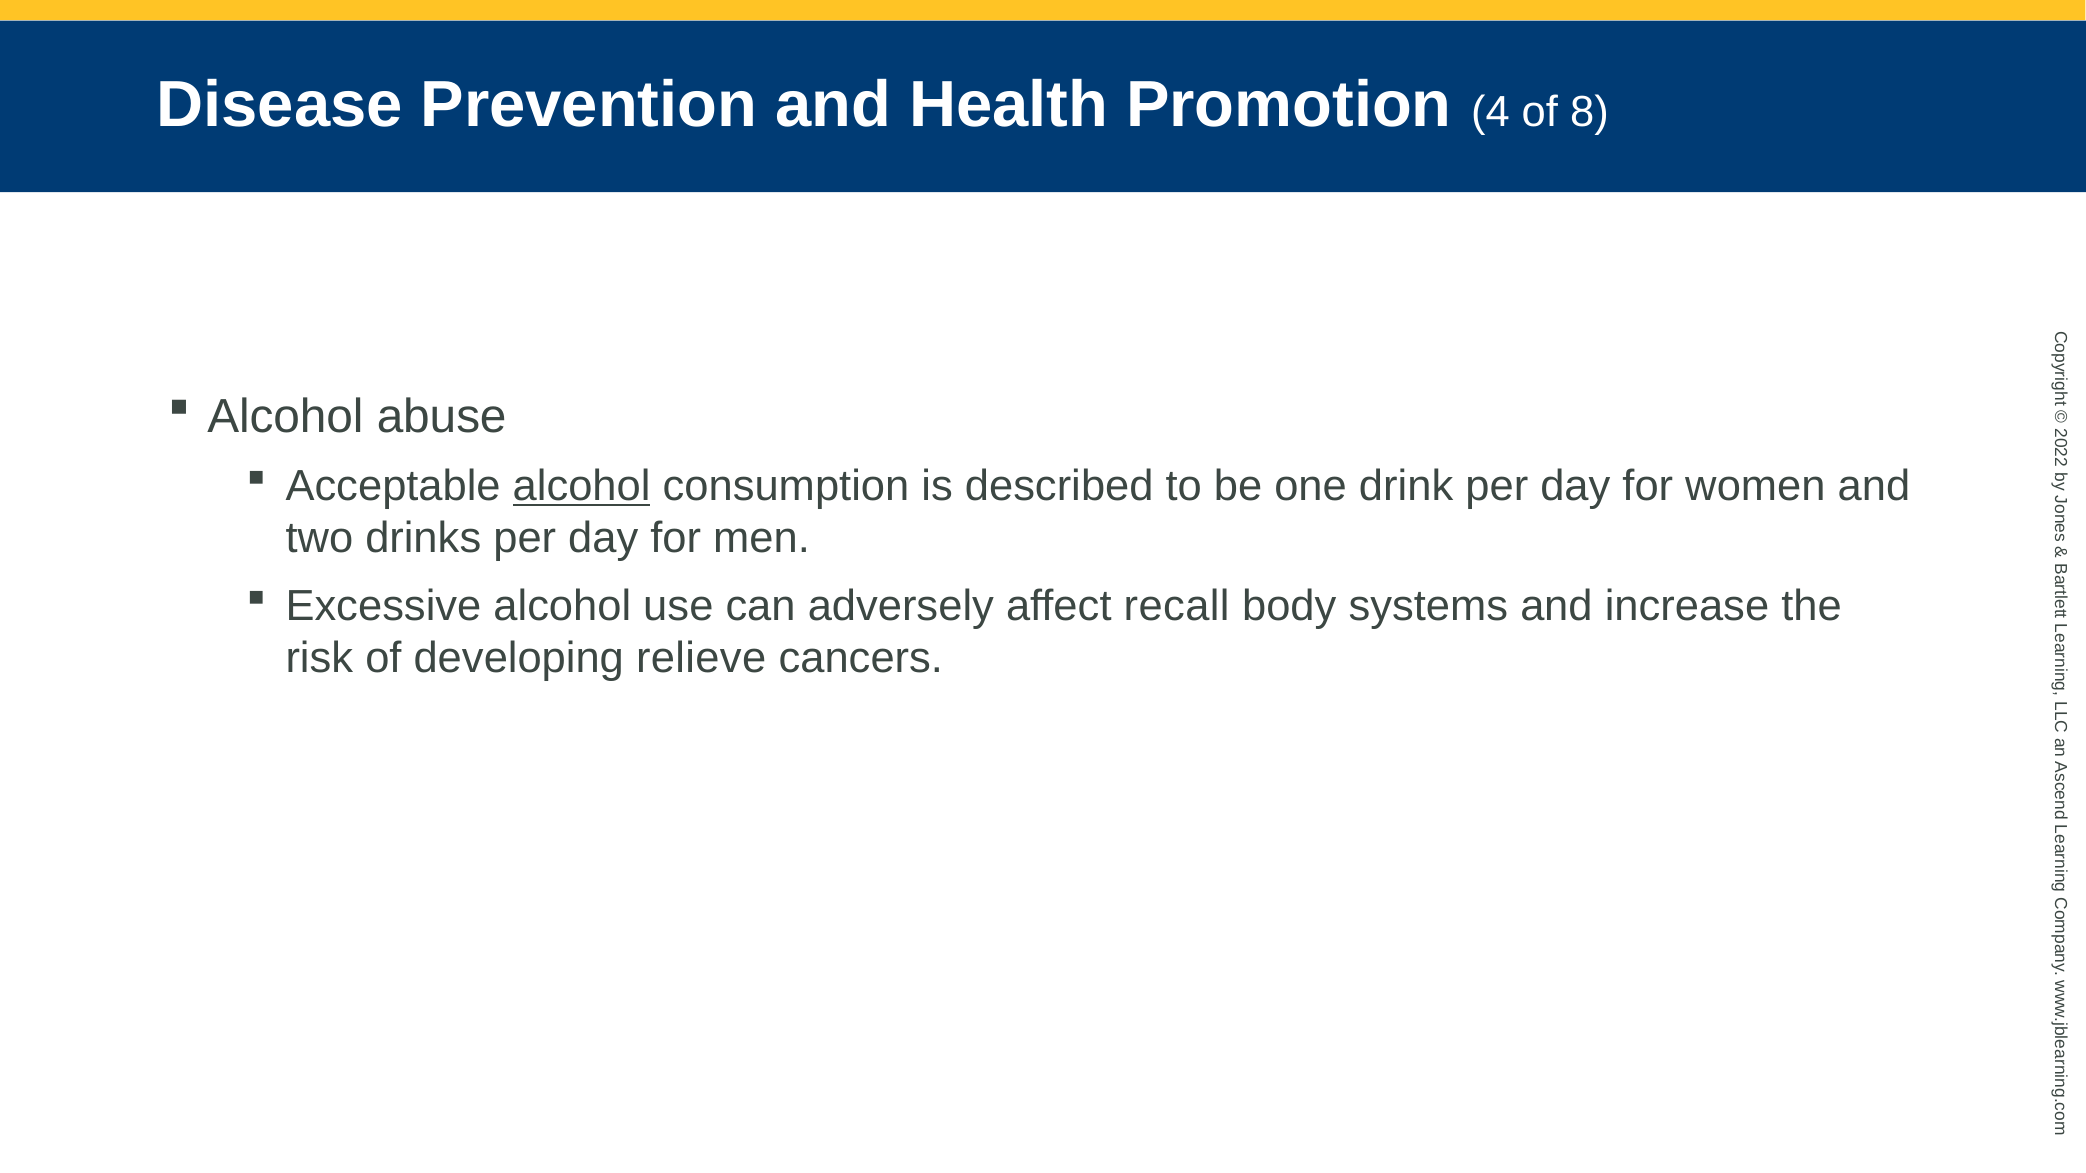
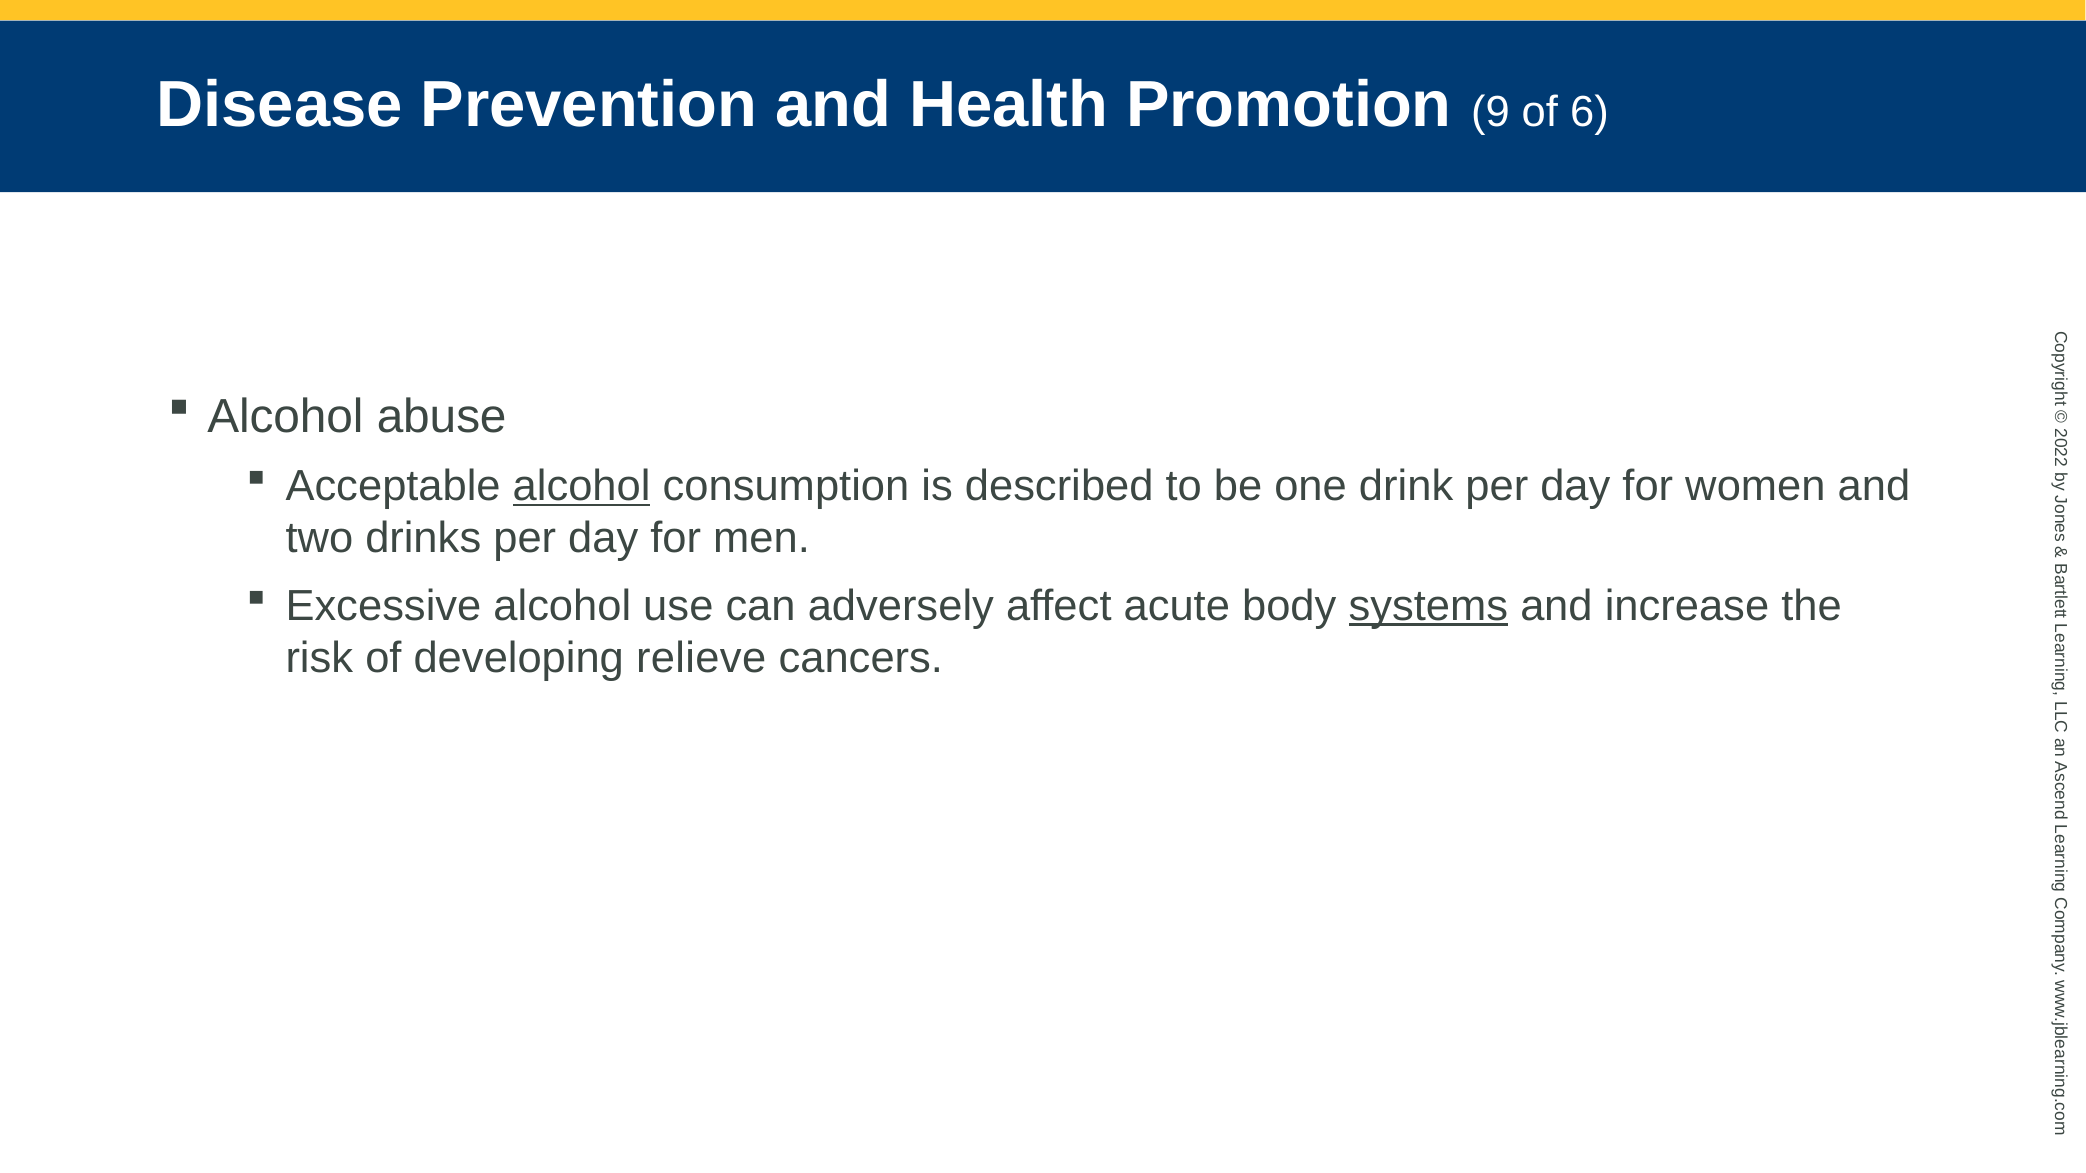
4: 4 -> 9 (1490, 112)
8: 8 -> 6 (1589, 112)
recall: recall -> acute (1177, 606)
systems underline: none -> present (1428, 606)
